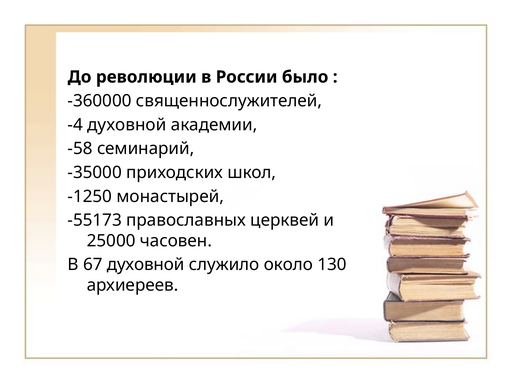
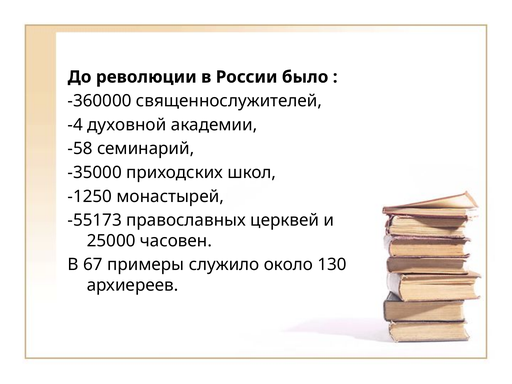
67 духовной: духовной -> примеры (146, 265)
